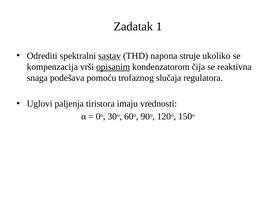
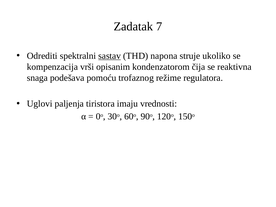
1: 1 -> 7 (159, 26)
opisanim underline: present -> none (113, 67)
slučaja: slučaja -> režime (169, 78)
